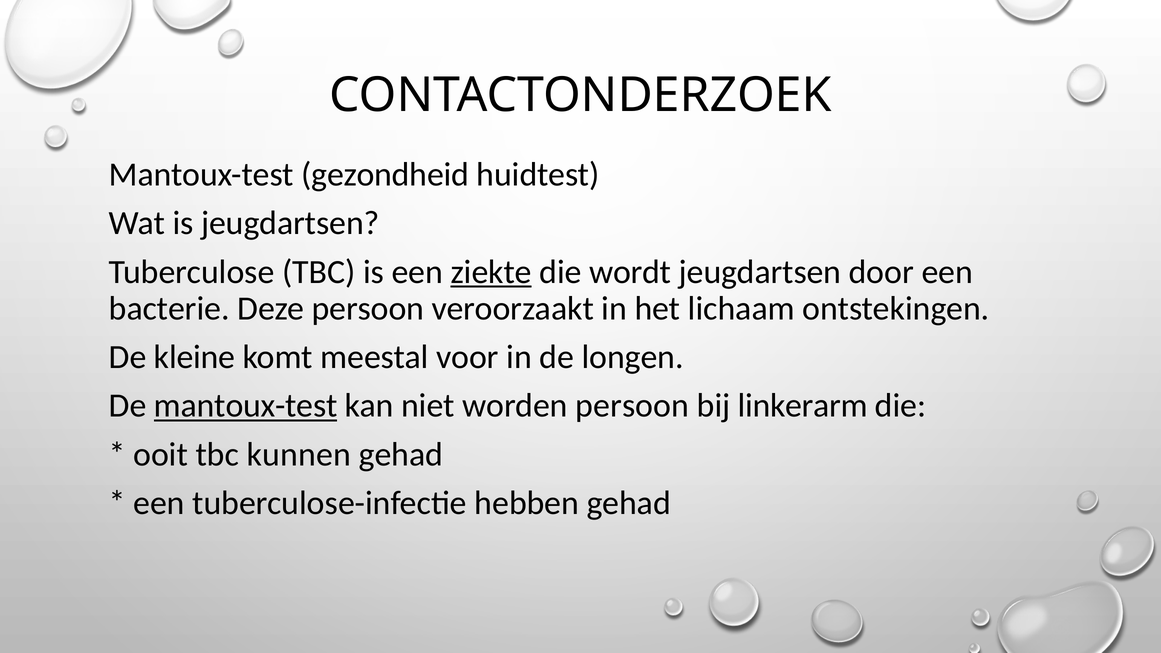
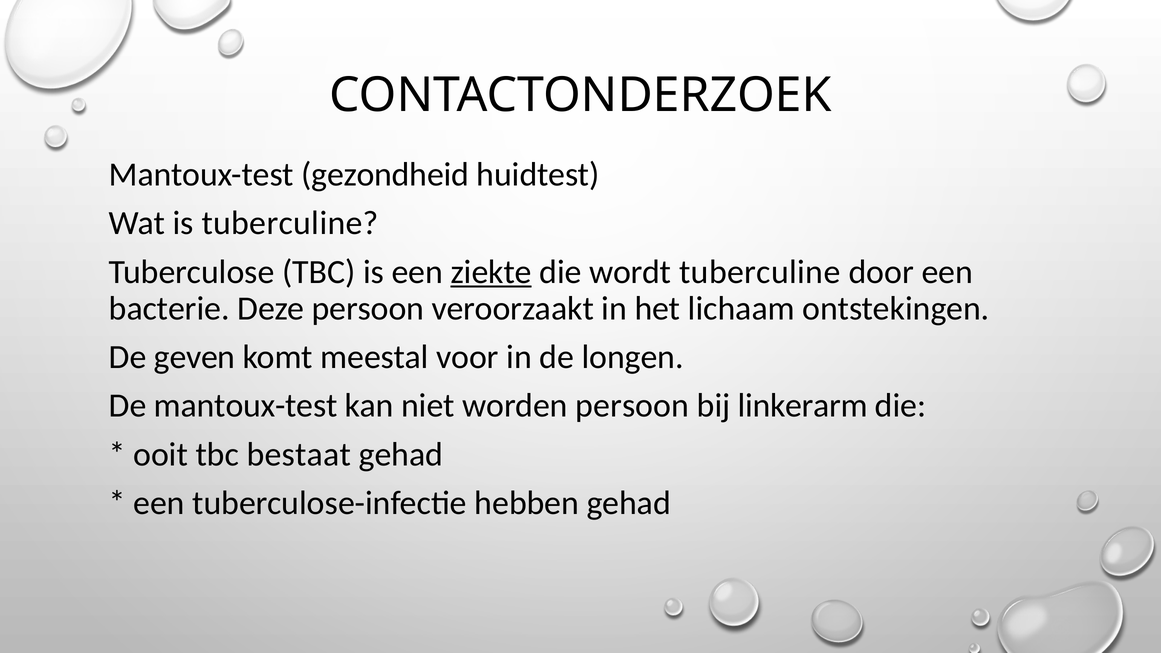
is jeugdartsen: jeugdartsen -> tuberculine (290, 223)
wordt jeugdartsen: jeugdartsen -> tuberculine (760, 272)
kleine: kleine -> geven (195, 357)
mantoux-test underline: present -> none (246, 406)
kunnen: kunnen -> bestaat (299, 454)
